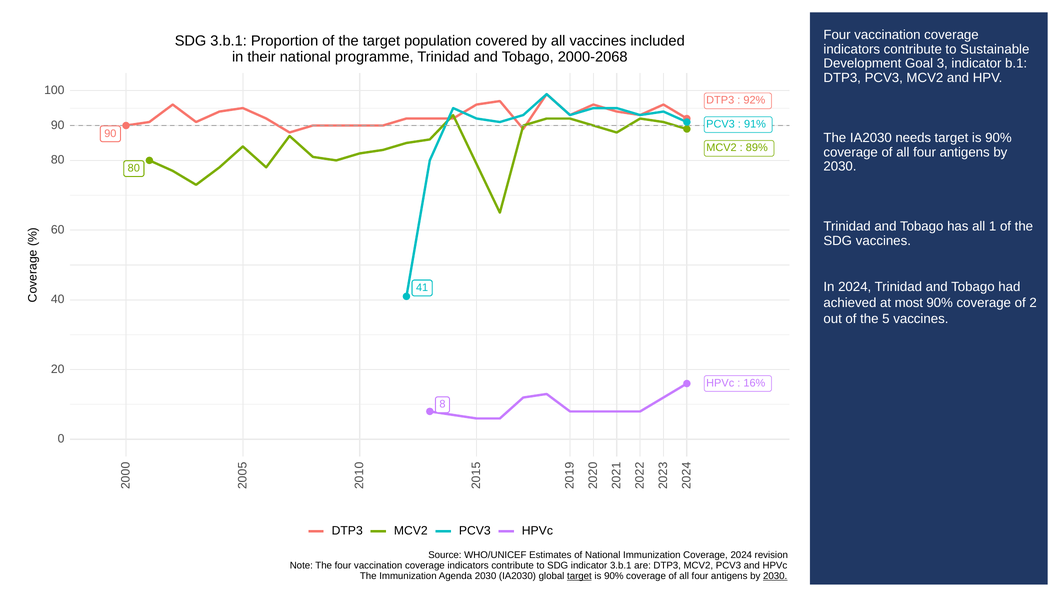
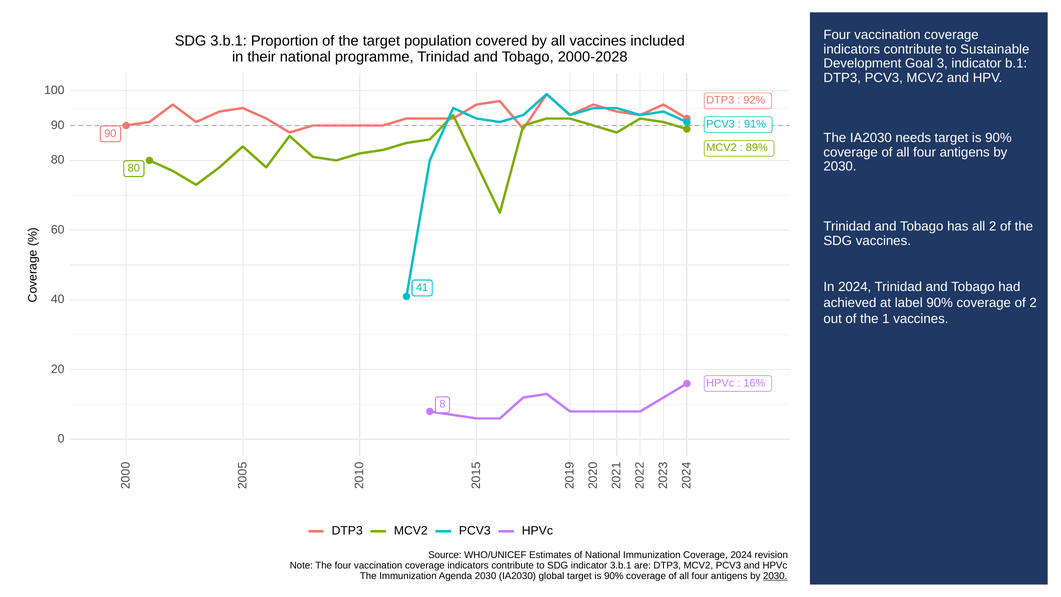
2000-2068: 2000-2068 -> 2000-2028 (593, 57)
all 1: 1 -> 2 (993, 226)
most: most -> label (909, 303)
the 5: 5 -> 1 (886, 319)
target underline: present -> none (579, 576)
